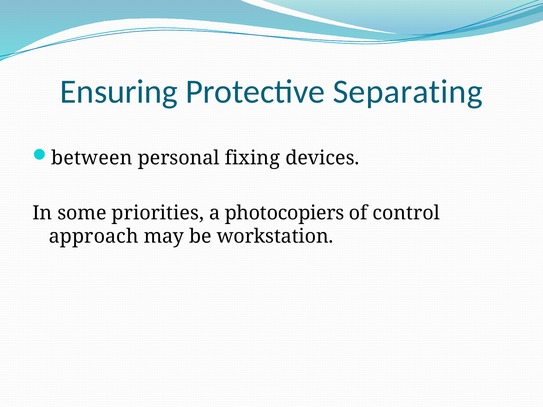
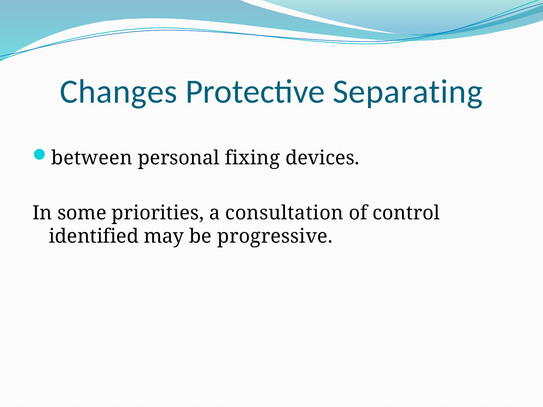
Ensuring: Ensuring -> Changes (119, 92)
photocopiers: photocopiers -> consultation (284, 213)
approach: approach -> identified (94, 237)
workstation: workstation -> progressive (275, 237)
